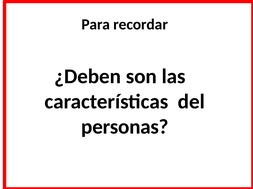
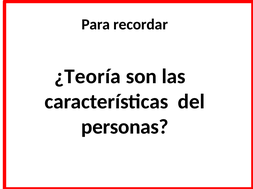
¿Deben: ¿Deben -> ¿Teoría (88, 77)
